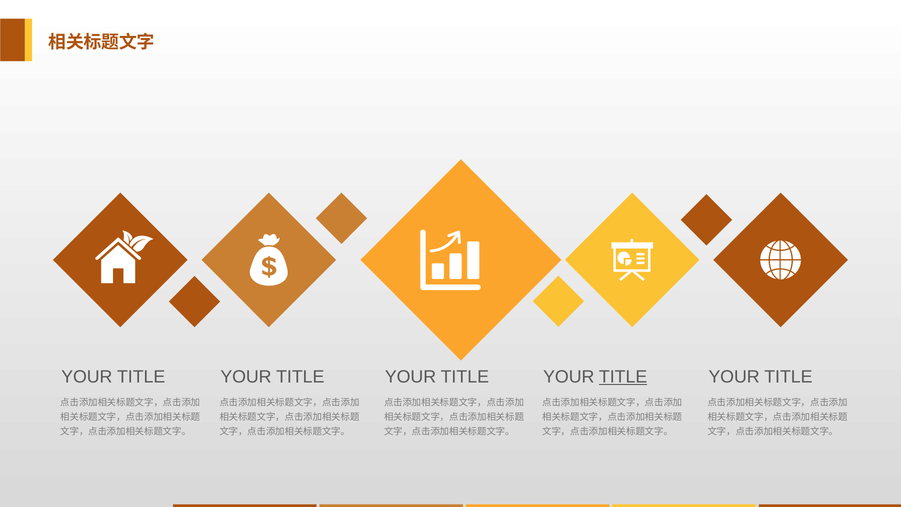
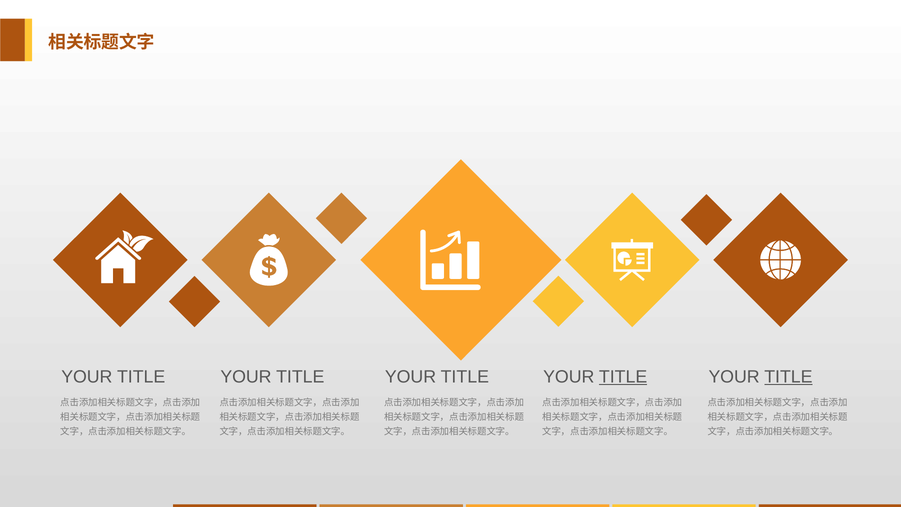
TITLE underline: none -> present (788, 377)
